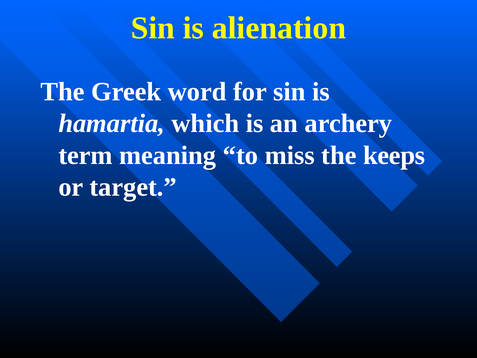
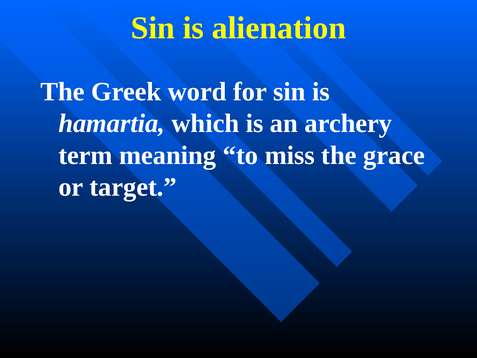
keeps: keeps -> grace (394, 155)
